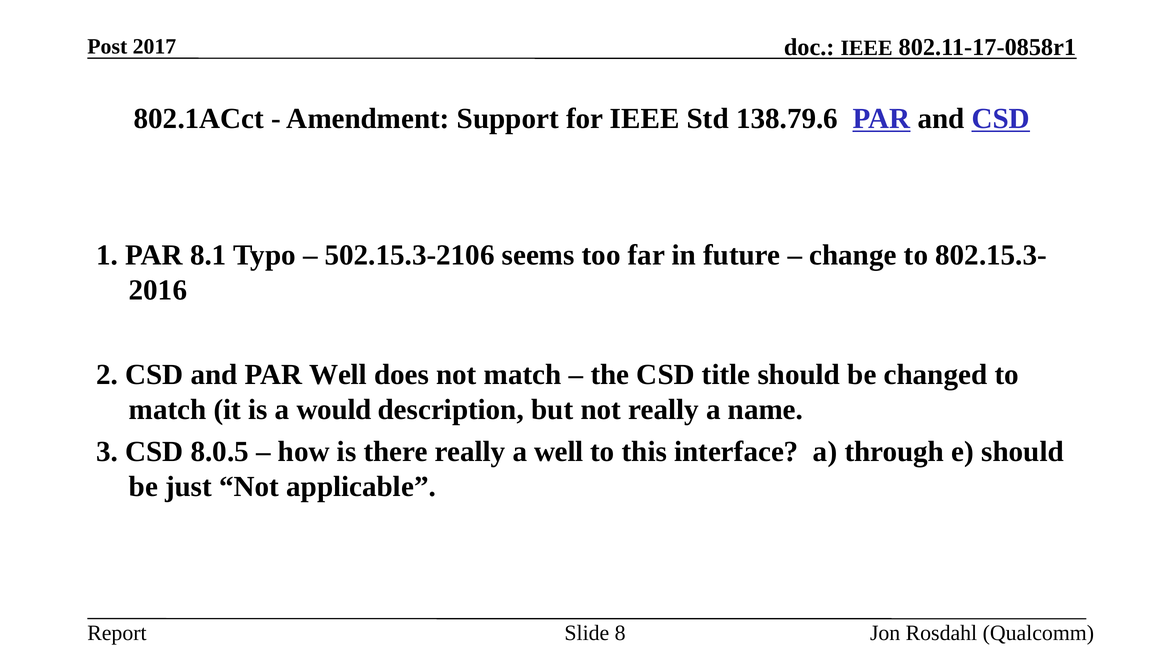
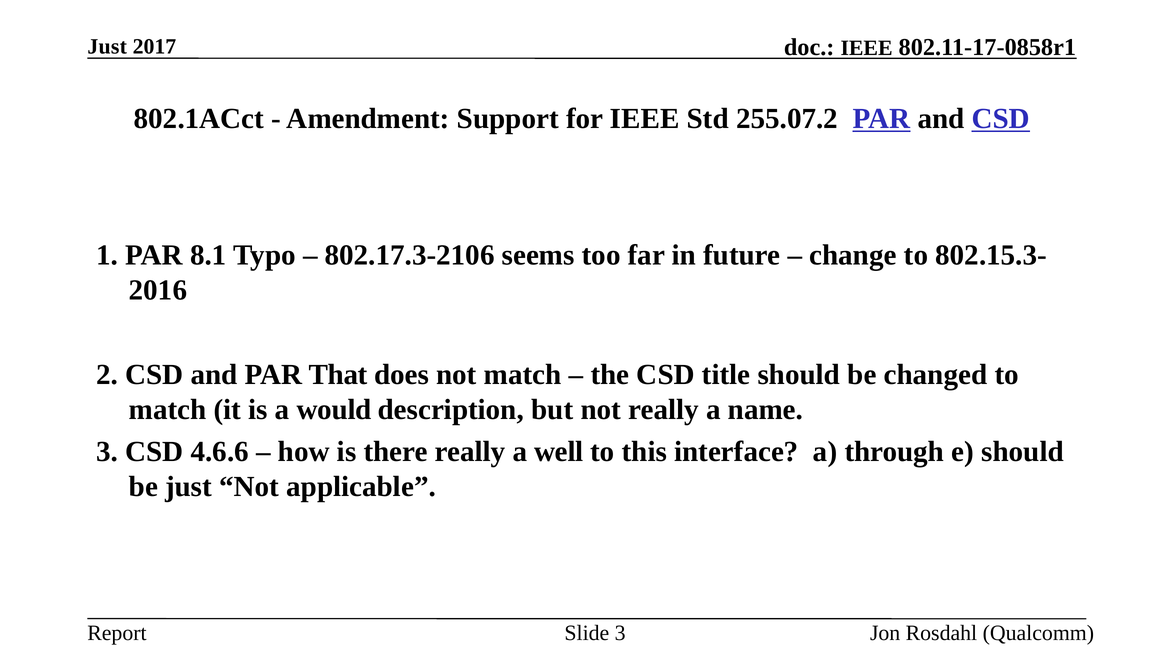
Post: Post -> Just (107, 46)
138.79.6: 138.79.6 -> 255.07.2 (787, 118)
502.15.3-2106: 502.15.3-2106 -> 802.17.3-2106 (410, 255)
PAR Well: Well -> That (338, 375)
8.0.5: 8.0.5 -> 4.6.6 (220, 452)
Slide 8: 8 -> 3 (620, 633)
